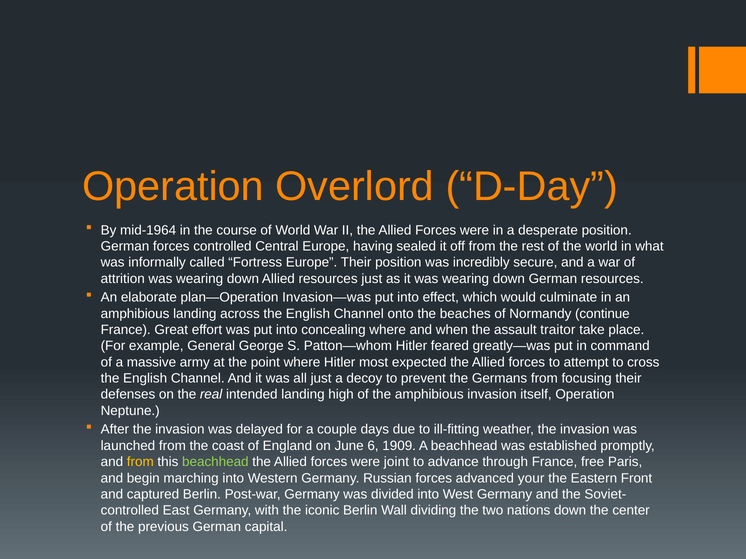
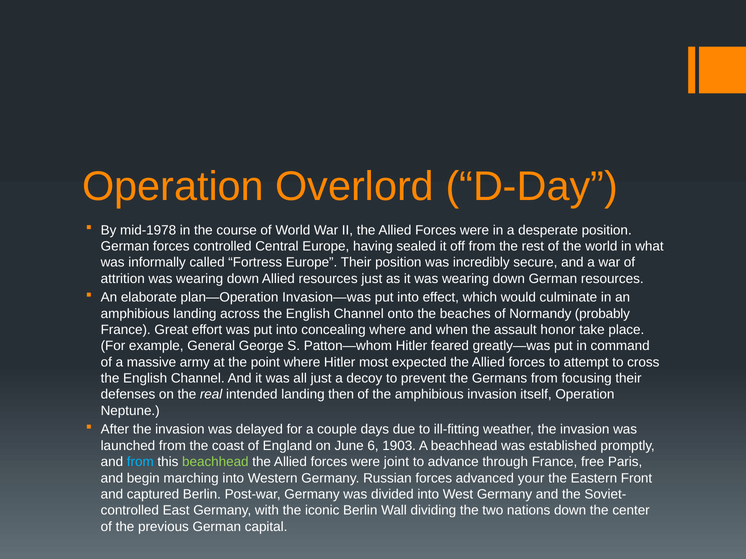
mid-1964: mid-1964 -> mid-1978 (148, 230)
continue: continue -> probably (602, 314)
traitor: traitor -> honor (558, 330)
high: high -> then (341, 395)
1909: 1909 -> 1903 (399, 446)
from colour: yellow -> light blue (140, 462)
